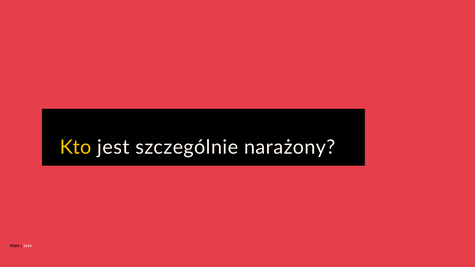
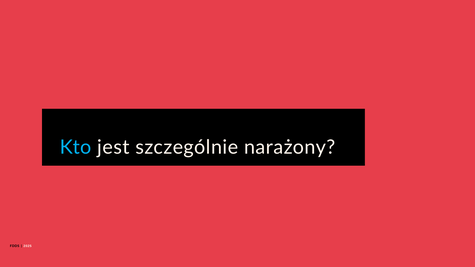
Kto colour: yellow -> light blue (76, 147)
